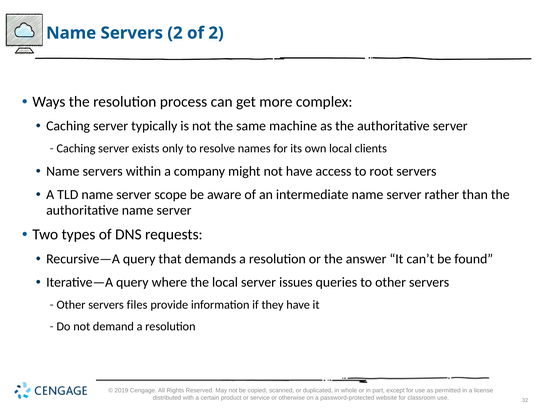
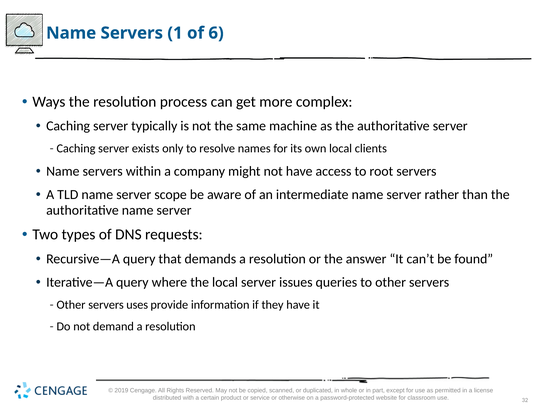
Servers 2: 2 -> 1 (175, 33)
of 2: 2 -> 6 (216, 33)
files: files -> uses (137, 305)
